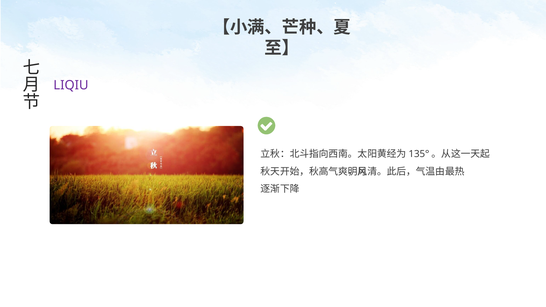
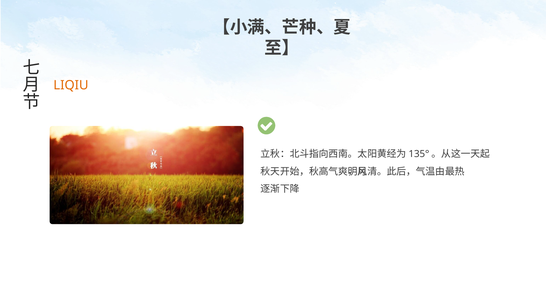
LIQIU colour: purple -> orange (71, 85)
